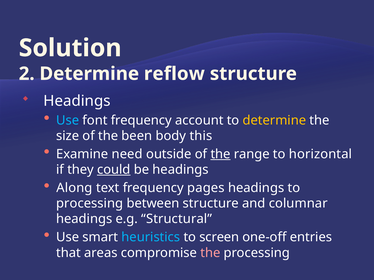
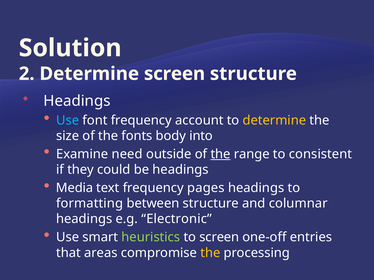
Determine reflow: reflow -> screen (175, 74)
been: been -> fonts (137, 136)
this: this -> into (201, 136)
horizontal: horizontal -> consistent (321, 154)
could underline: present -> none (114, 170)
Along: Along -> Media (75, 188)
processing: processing -> formatting (90, 204)
Structural: Structural -> Electronic (177, 219)
heuristics colour: light blue -> light green (151, 238)
the colour: pink -> yellow (210, 253)
